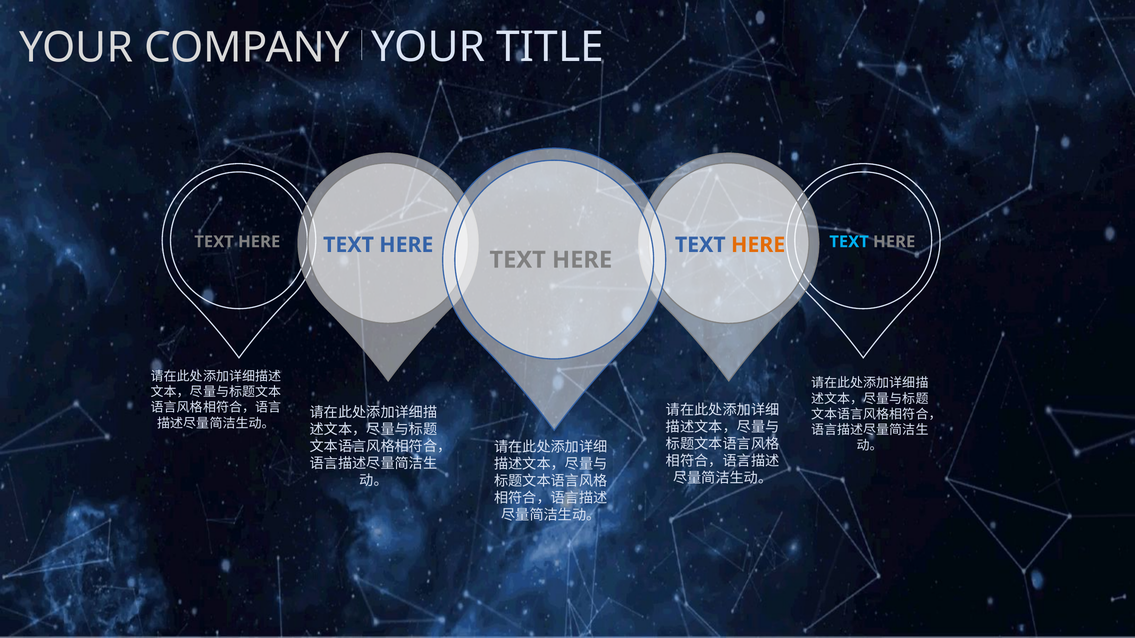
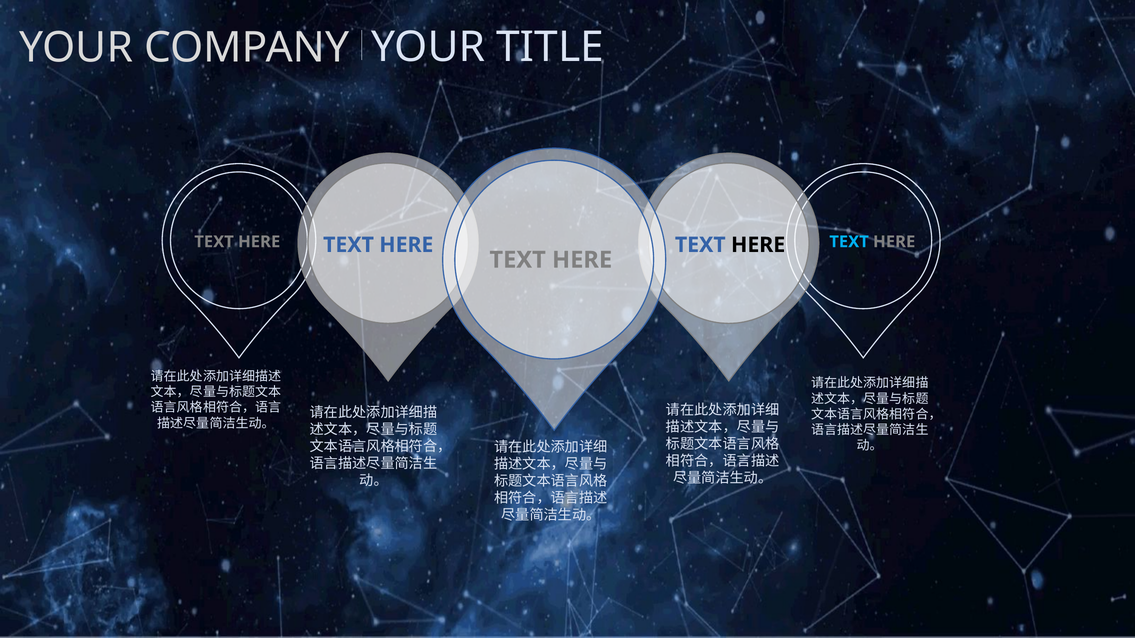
HERE colour: orange -> black (758, 245)
